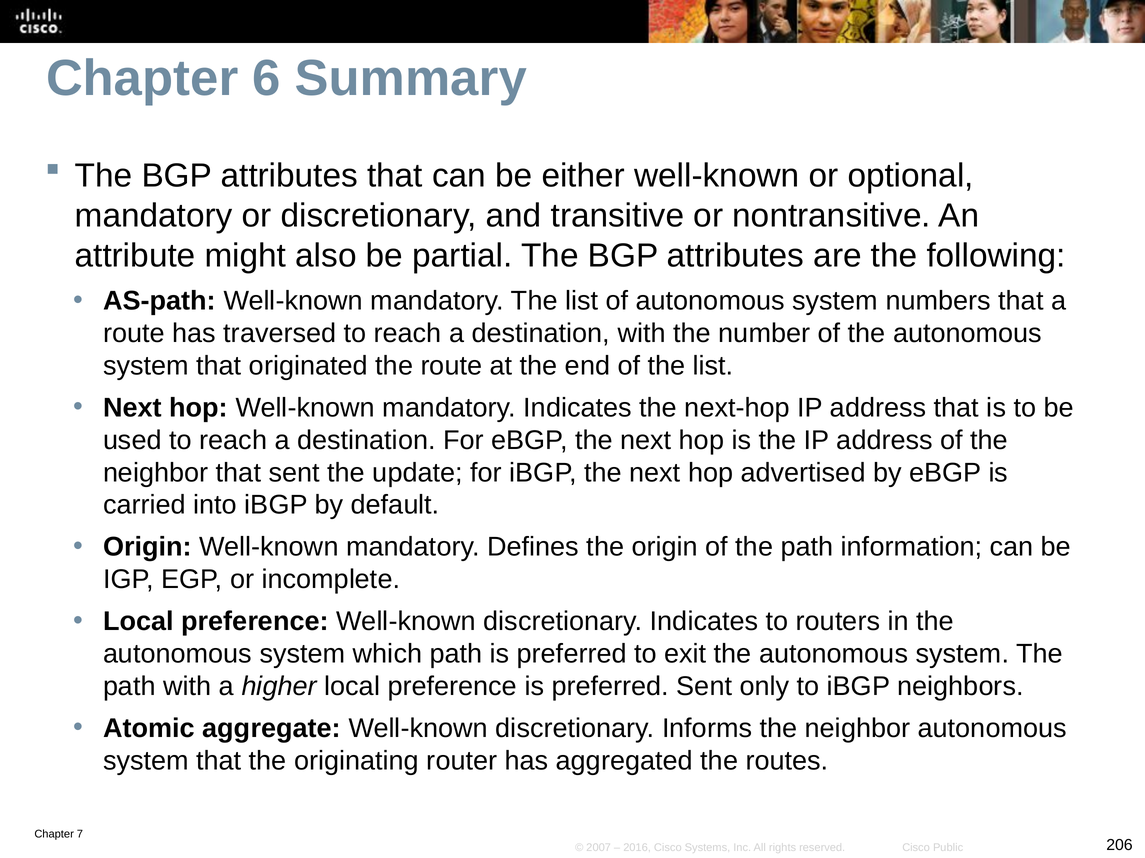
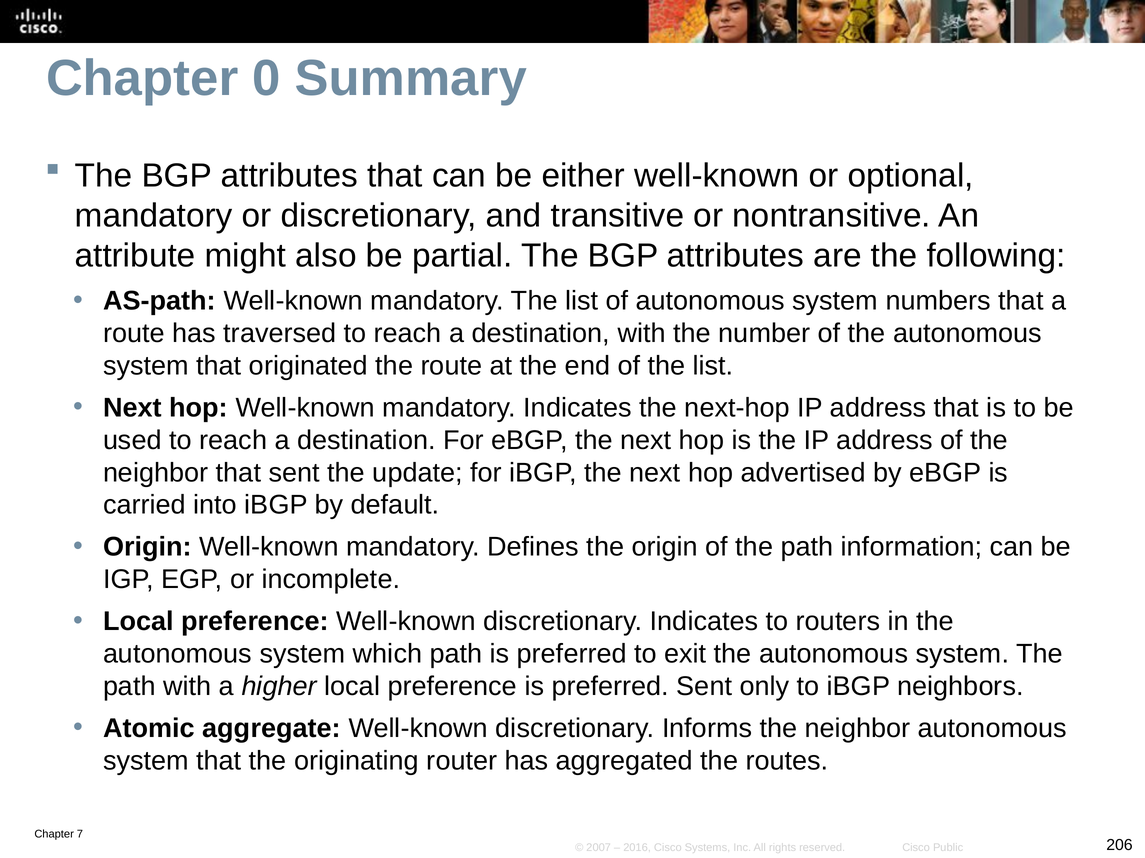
6: 6 -> 0 (267, 79)
